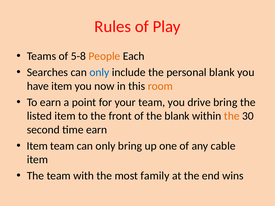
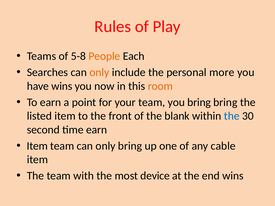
only colour: blue -> orange (99, 72)
personal blank: blank -> more (222, 72)
have item: item -> wins (62, 86)
you drive: drive -> bring (199, 102)
the colour: orange -> blue (232, 116)
family: family -> device (155, 176)
